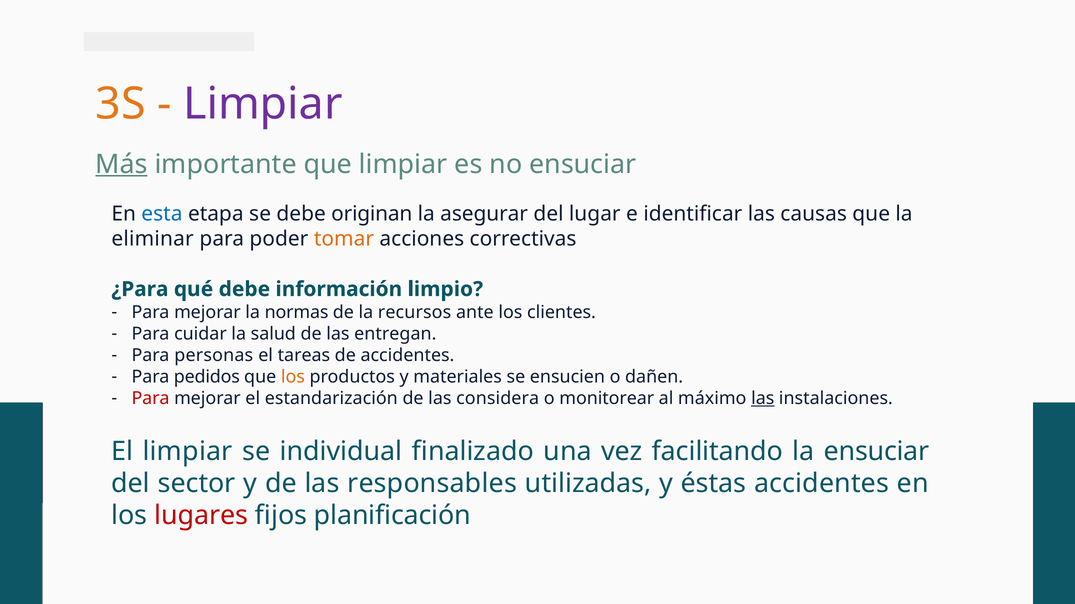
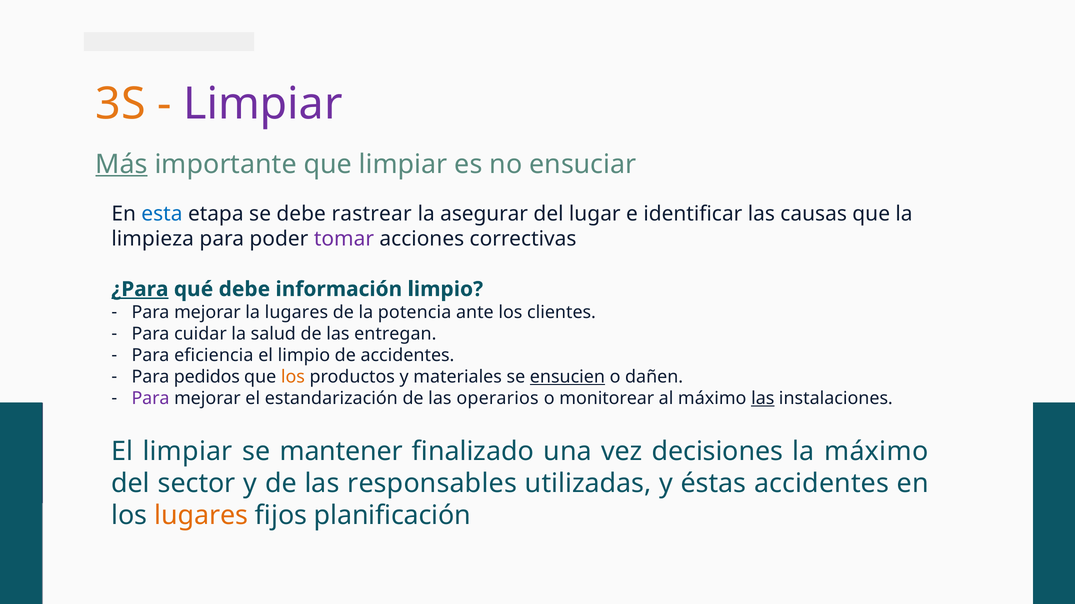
originan: originan -> rastrear (372, 214)
eliminar: eliminar -> limpieza (153, 239)
tomar colour: orange -> purple (344, 239)
¿Para underline: none -> present (140, 290)
la normas: normas -> lugares (296, 313)
recursos: recursos -> potencia (415, 313)
personas: personas -> eficiencia (214, 356)
el tareas: tareas -> limpio (304, 356)
ensucien underline: none -> present (567, 377)
Para colour: red -> purple (151, 399)
considera: considera -> operarios (498, 399)
individual: individual -> mantener (341, 452)
facilitando: facilitando -> decisiones (717, 452)
la ensuciar: ensuciar -> máximo (876, 452)
lugares colour: red -> orange (201, 516)
